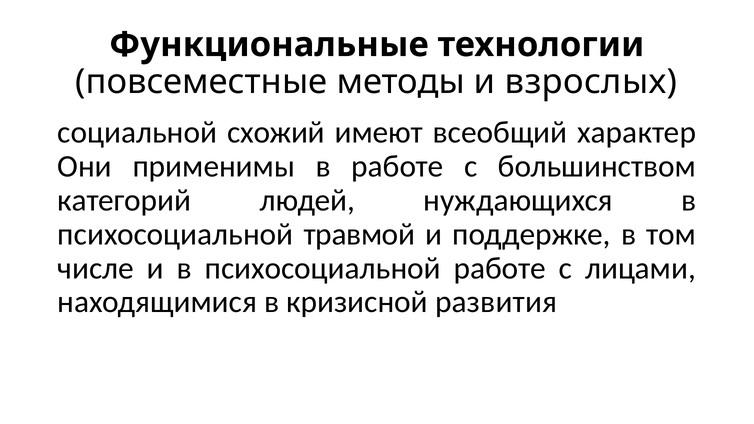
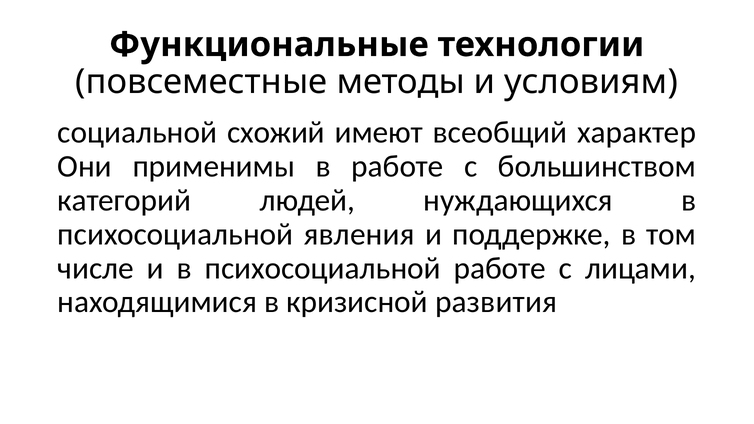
взрослых: взрослых -> условиям (591, 82)
травмой: травмой -> явления (359, 234)
